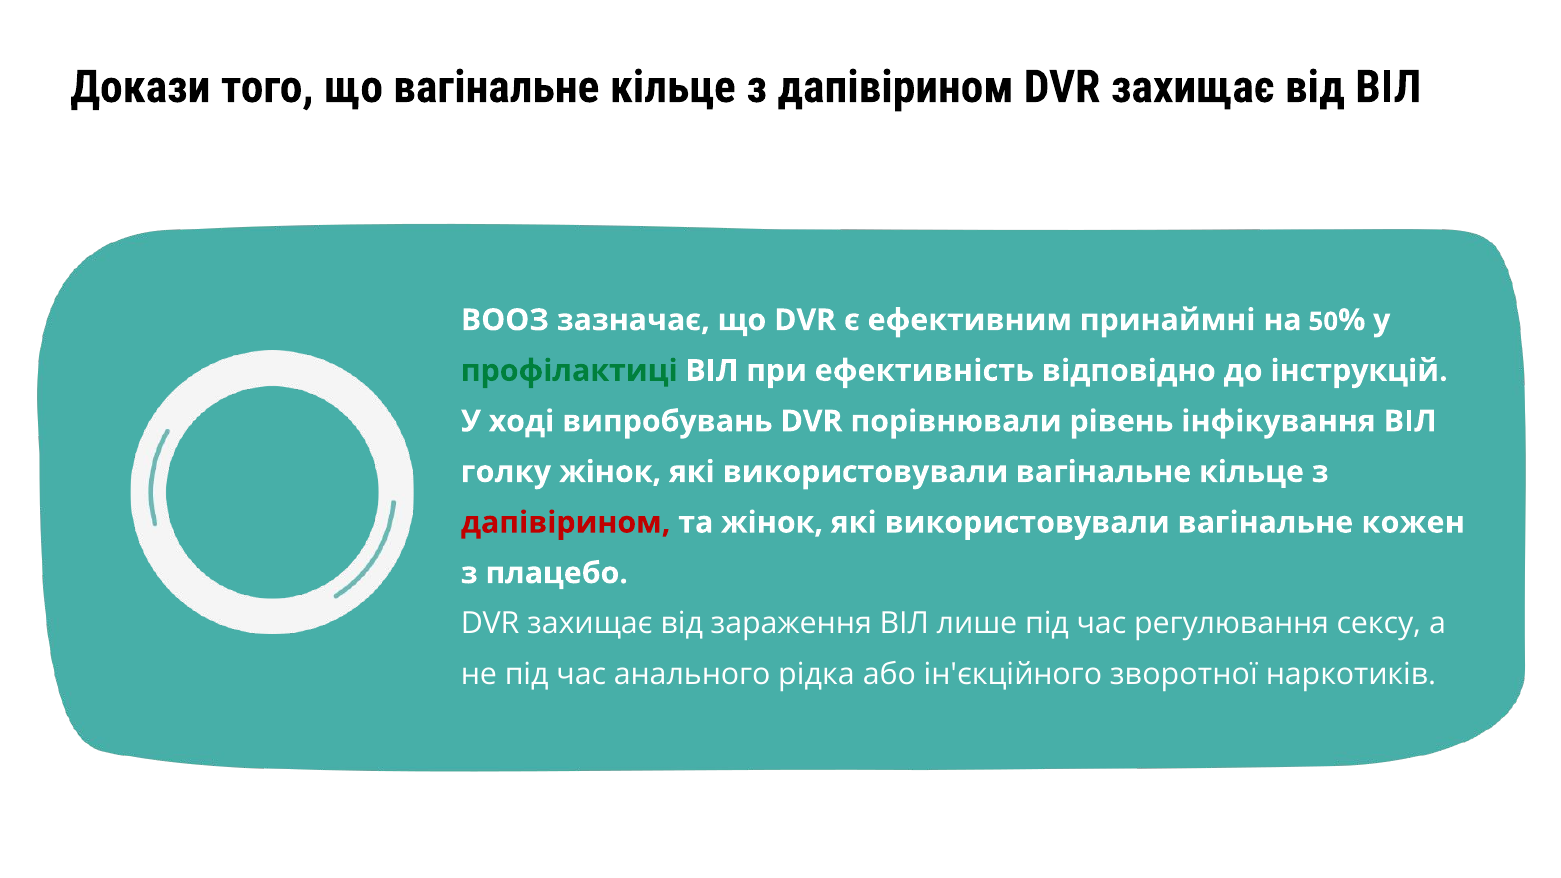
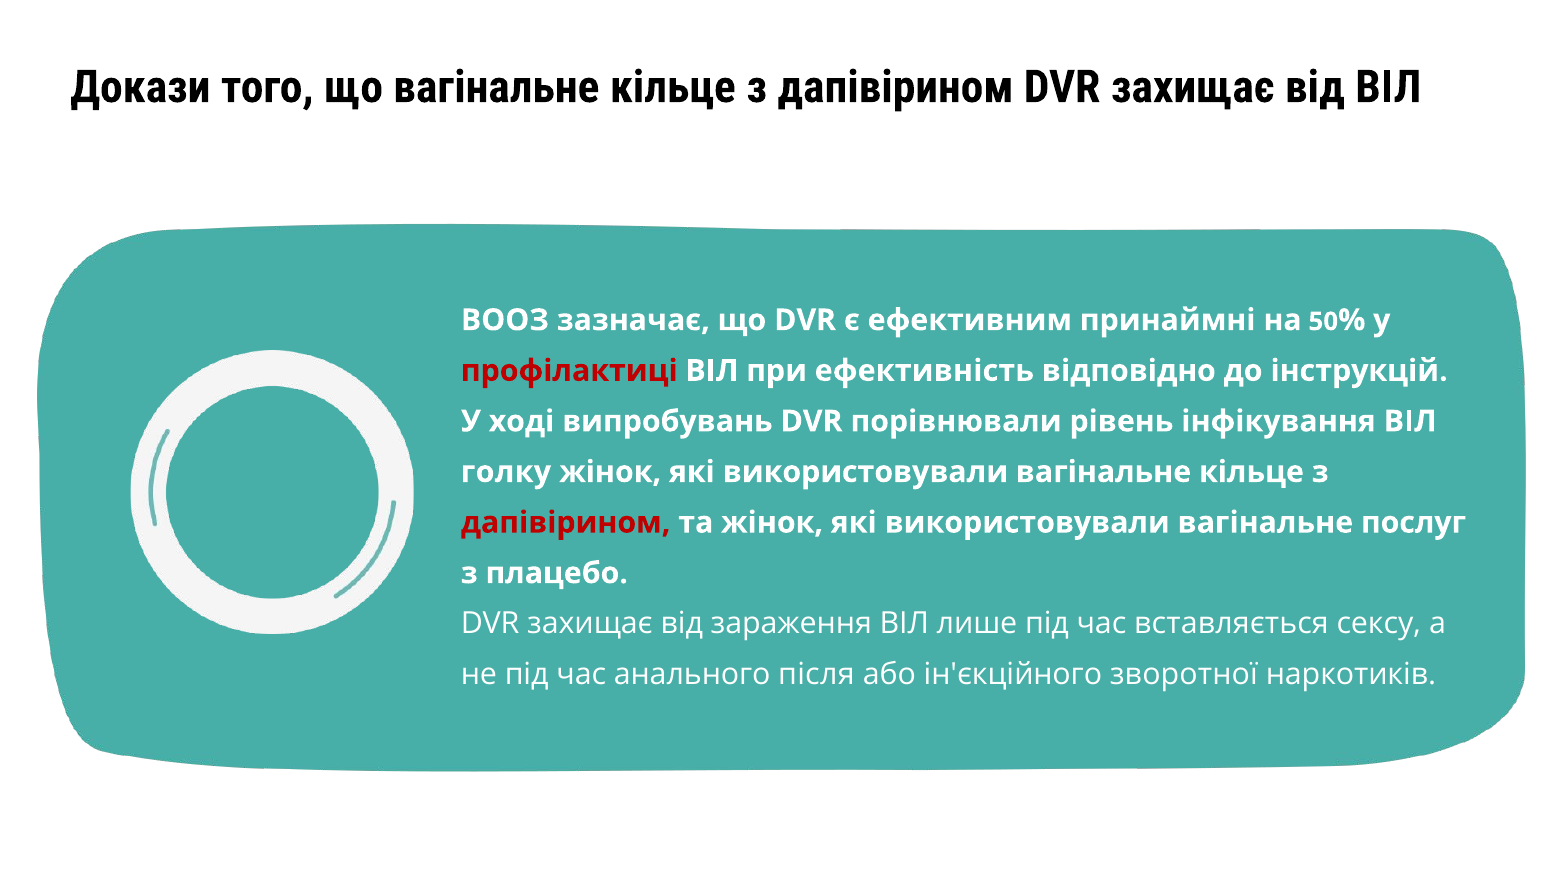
профілактиці colour: green -> red (569, 371)
кожен: кожен -> послуг (1413, 523)
регулювання: регулювання -> вставляється (1231, 624)
рідка: рідка -> після (816, 674)
